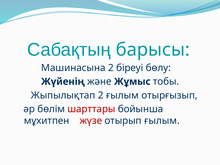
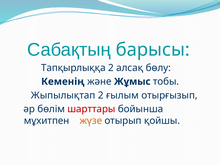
Машинасына: Машинасына -> Тапқырлыққа (73, 68)
біреуі: біреуі -> алсақ (130, 68)
Жүйенің: Жүйенің -> Кеменің (63, 82)
жүзе colour: red -> orange (91, 121)
отырып ғылым: ғылым -> қойшы (162, 121)
